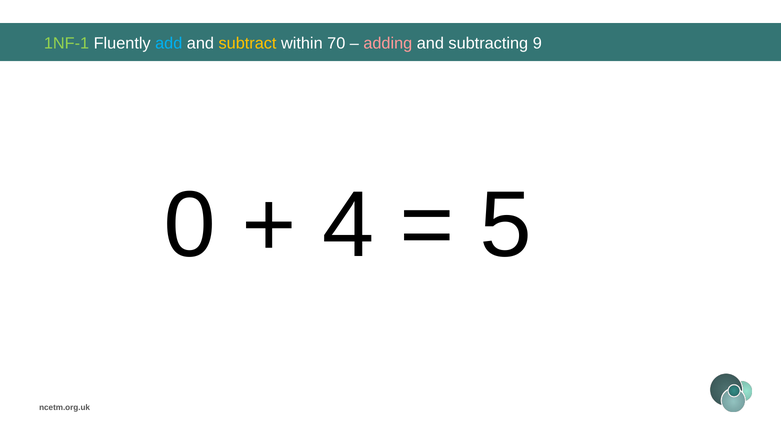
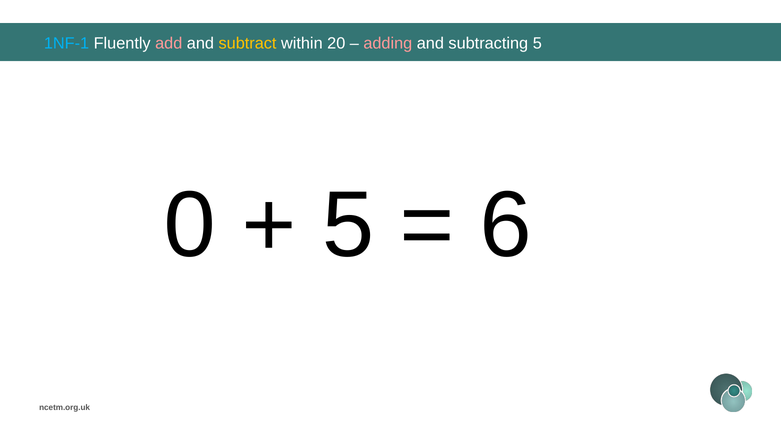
1NF-1 colour: light green -> light blue (67, 44)
add colour: light blue -> pink (169, 44)
70: 70 -> 20 (336, 44)
subtracting 9: 9 -> 5 (537, 44)
4: 4 -> 5 (348, 225)
5: 5 -> 6 (506, 225)
